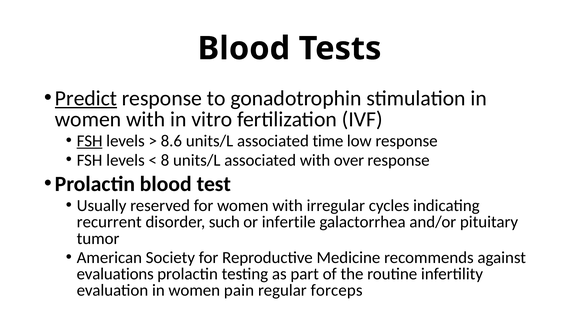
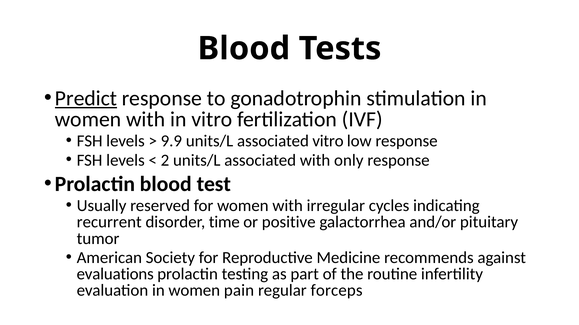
FSH underline: present -> none (90, 141)
8.6: 8.6 -> 9.9 (171, 141)
associated time: time -> vitro (328, 141)
8: 8 -> 2 (165, 160)
over: over -> only (349, 160)
such: such -> time (224, 223)
infertile: infertile -> positive (289, 223)
